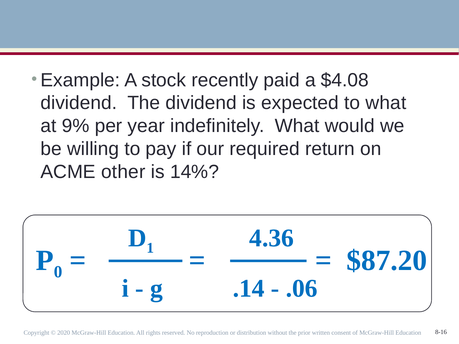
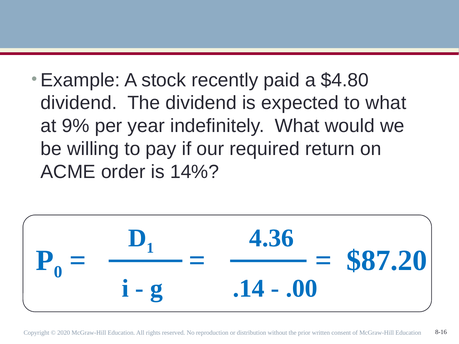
$4.08: $4.08 -> $4.80 (345, 80)
other: other -> order (123, 172)
.06: .06 -> .00 (302, 288)
